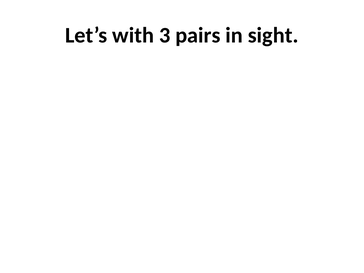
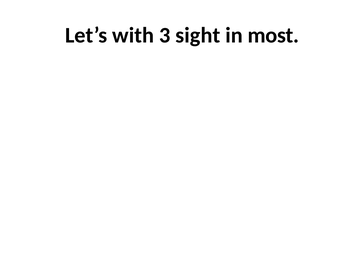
pairs: pairs -> sight (198, 35)
sight: sight -> most (273, 35)
